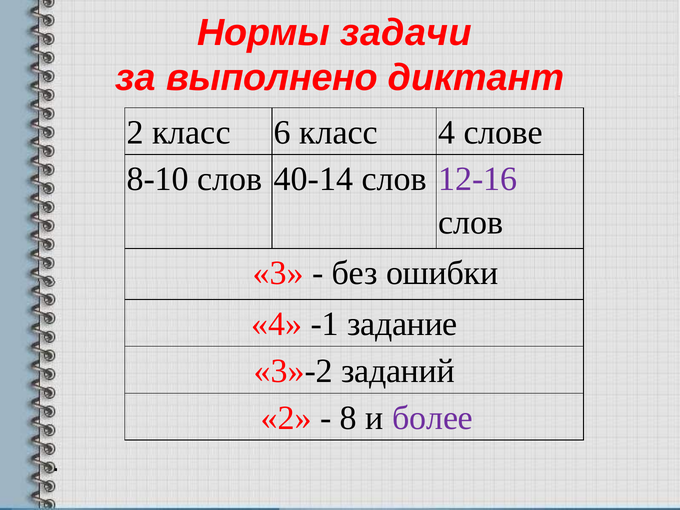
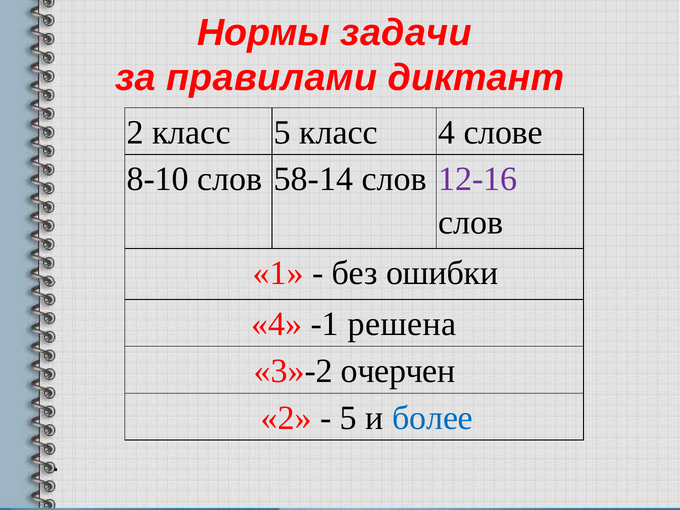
выполнено: выполнено -> правилами (272, 78)
класс 6: 6 -> 5 (282, 132)
40-14: 40-14 -> 58-14 (313, 179)
3: 3 -> 1 (278, 273)
задание: задание -> решена (402, 324)
заданий: заданий -> очерчен (398, 371)
8: 8 -> 5 (348, 418)
более colour: purple -> blue (433, 418)
